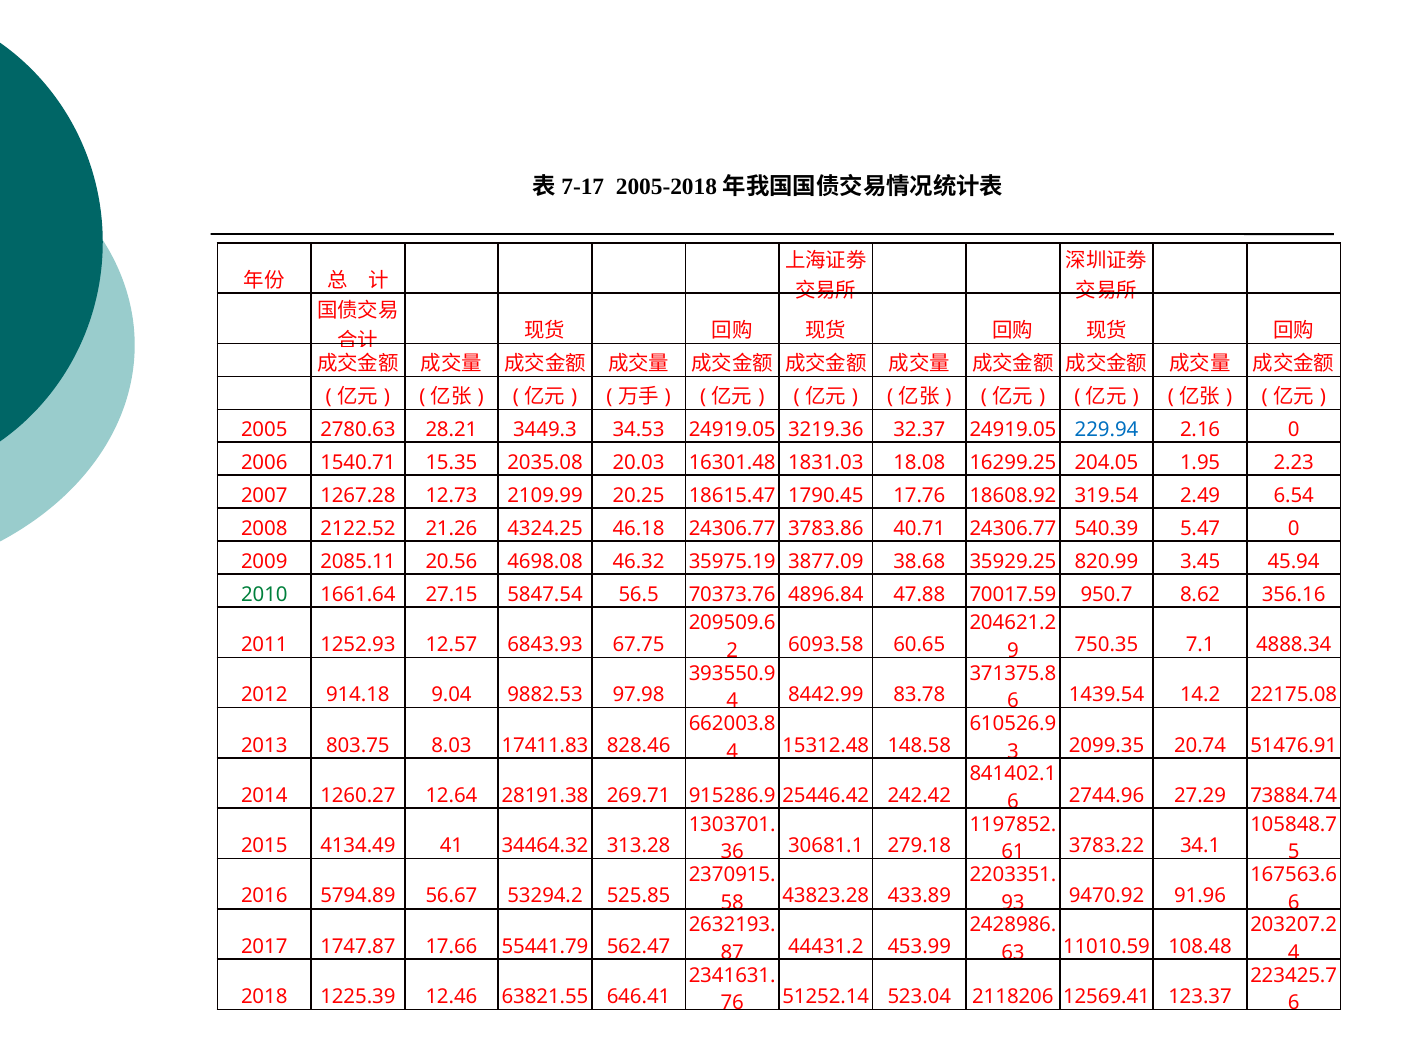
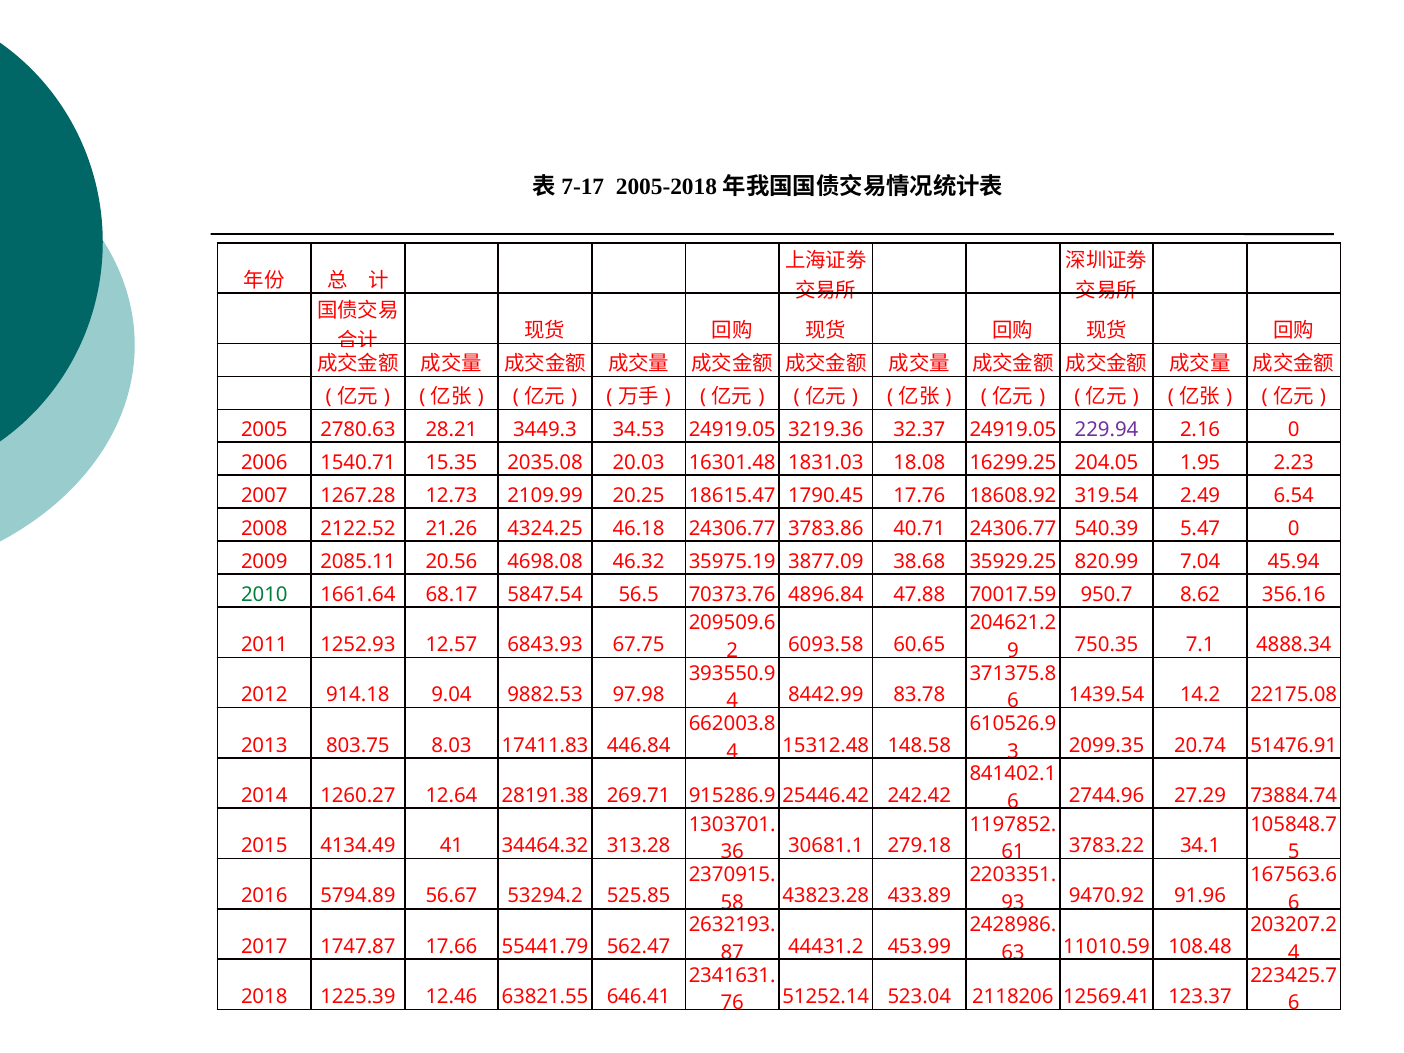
229.94 colour: blue -> purple (1107, 430)
3.45: 3.45 -> 7.04 (1200, 561)
27.15: 27.15 -> 68.17 (451, 594)
828.46: 828.46 -> 446.84 (639, 745)
